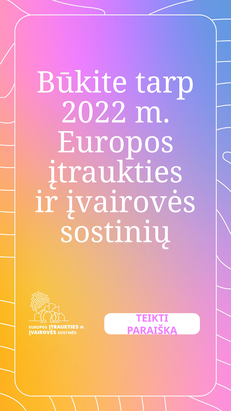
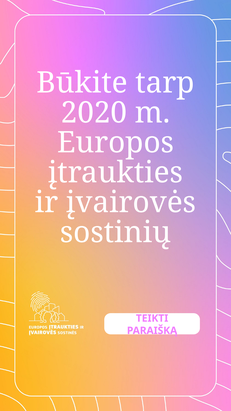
2022: 2022 -> 2020 (94, 113)
